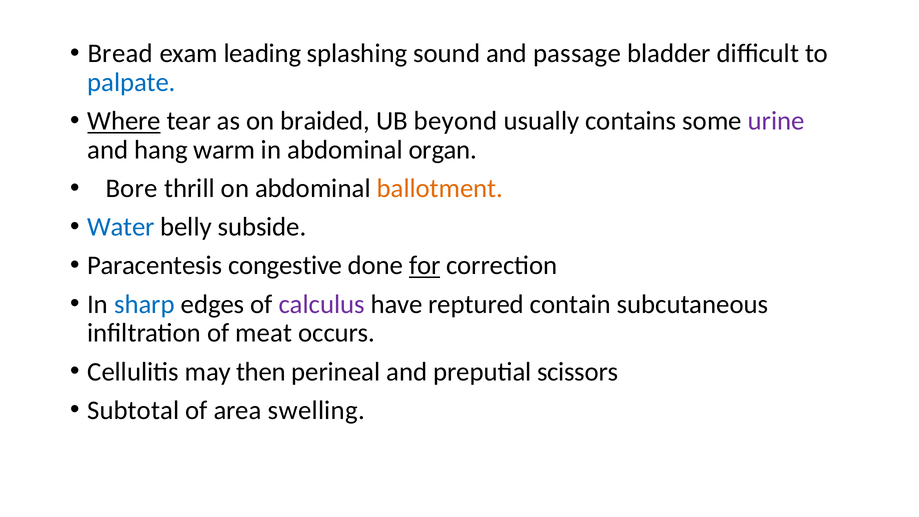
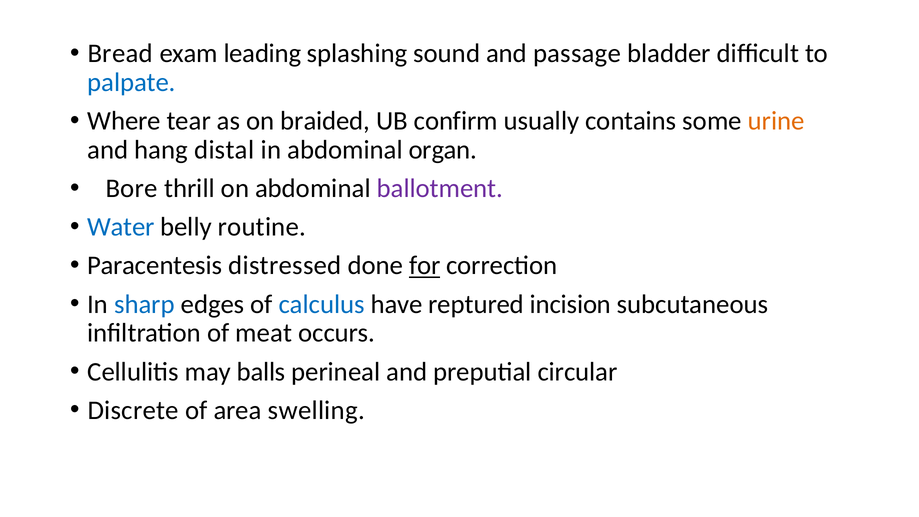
Where underline: present -> none (124, 121)
beyond: beyond -> confirm (456, 121)
urine colour: purple -> orange (776, 121)
warm: warm -> distal (224, 150)
ballotment colour: orange -> purple (440, 189)
subside: subside -> routine (262, 227)
congestive: congestive -> distressed (285, 266)
calculus colour: purple -> blue (322, 304)
contain: contain -> incision (571, 304)
then: then -> balls (261, 372)
scissors: scissors -> circular (577, 372)
Subtotal: Subtotal -> Discrete (133, 410)
